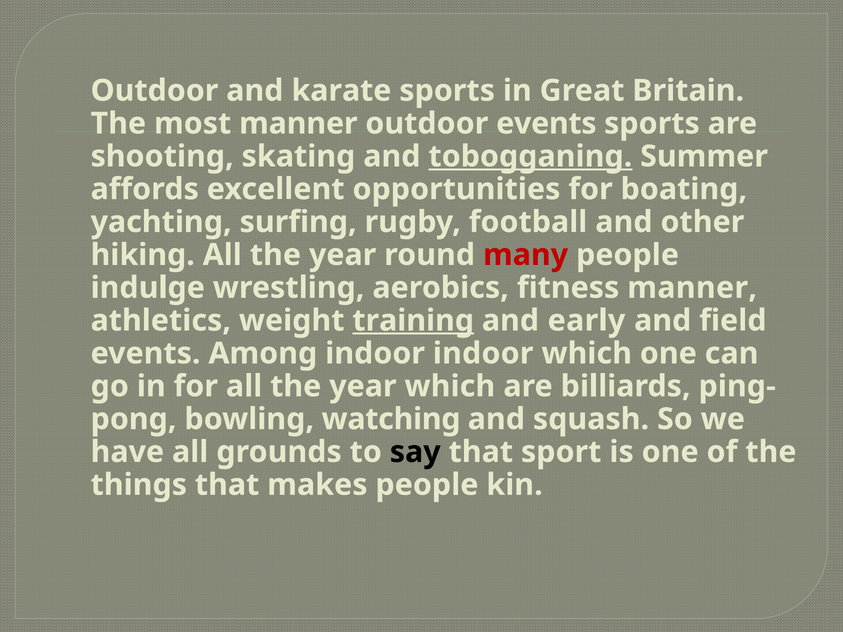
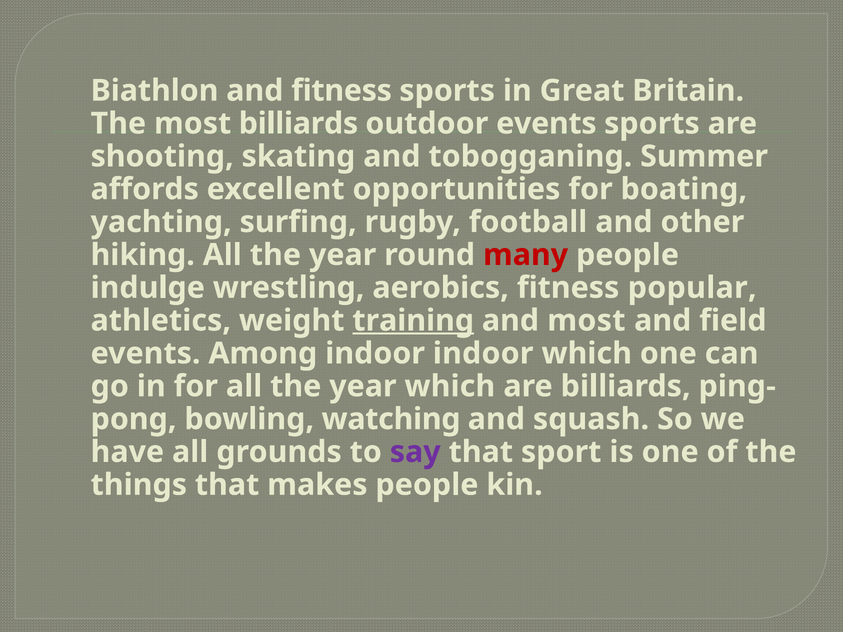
Outdoor: Outdoor -> Biathlon (155, 91)
and karate: karate -> fitness (342, 91)
most manner: manner -> billiards (298, 124)
tobogganing underline: present -> none (530, 156)
fitness manner: manner -> popular (692, 288)
and early: early -> most (586, 321)
say colour: black -> purple (415, 452)
